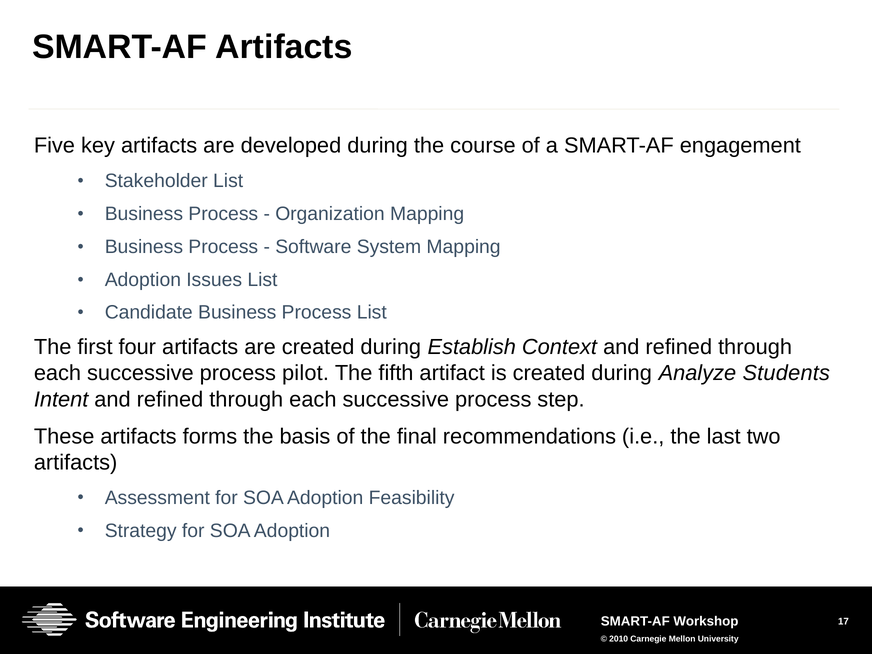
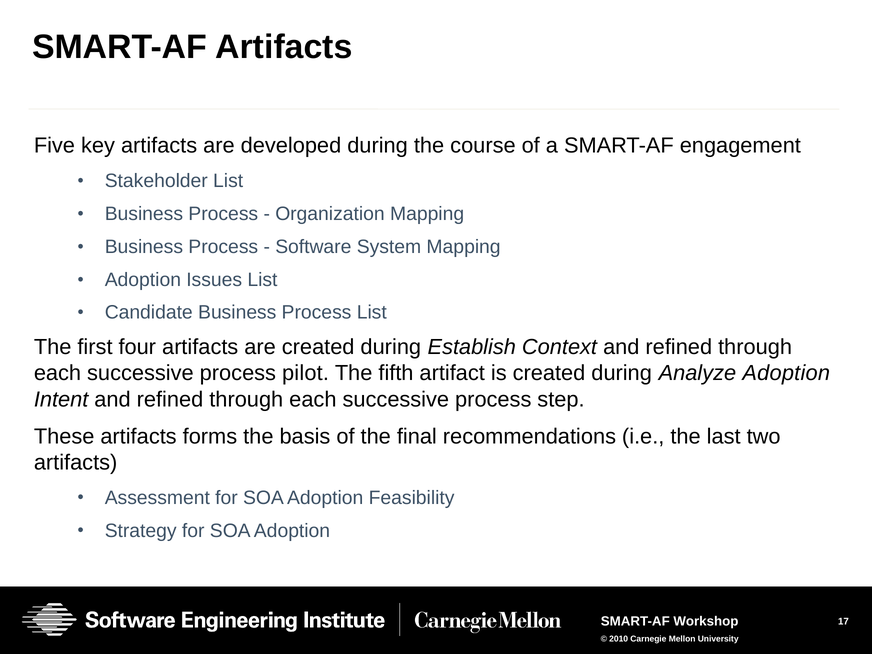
Analyze Students: Students -> Adoption (786, 373)
